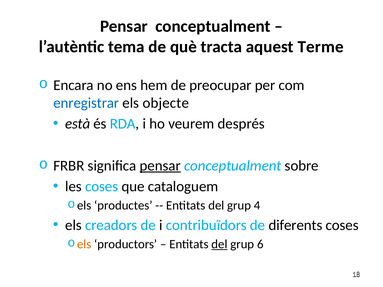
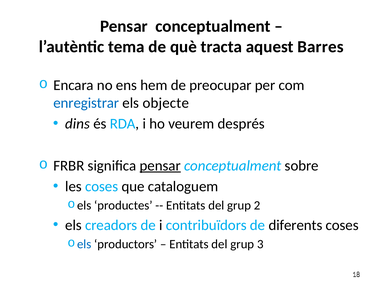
Terme: Terme -> Barres (321, 47)
està: està -> dins (78, 124)
4: 4 -> 2 (257, 206)
els colour: orange -> blue (84, 244)
del underline: present -> none (219, 244)
6: 6 -> 3 (260, 244)
